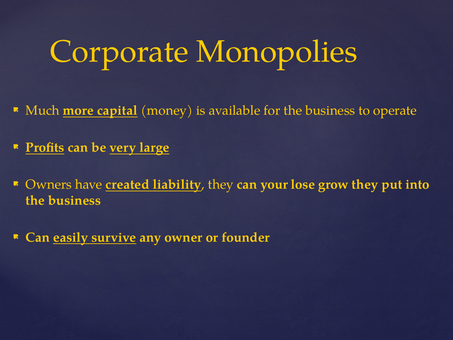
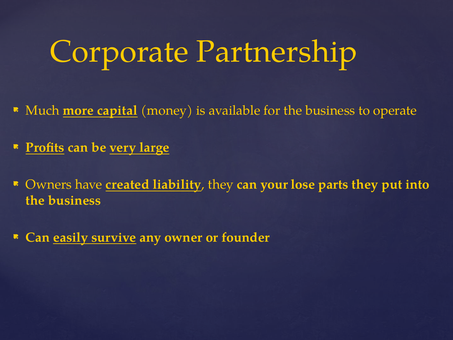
Monopolies: Monopolies -> Partnership (277, 52)
grow: grow -> parts (333, 184)
